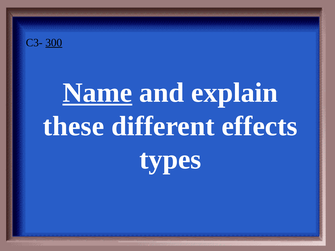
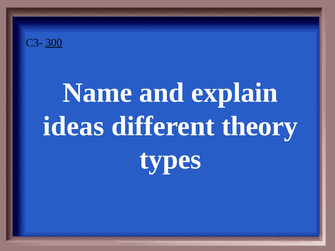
Name underline: present -> none (97, 93)
these: these -> ideas (74, 126)
effects: effects -> theory (260, 126)
